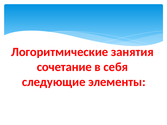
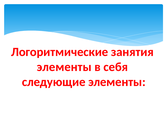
сочетание: сочетание -> элементы (64, 67)
